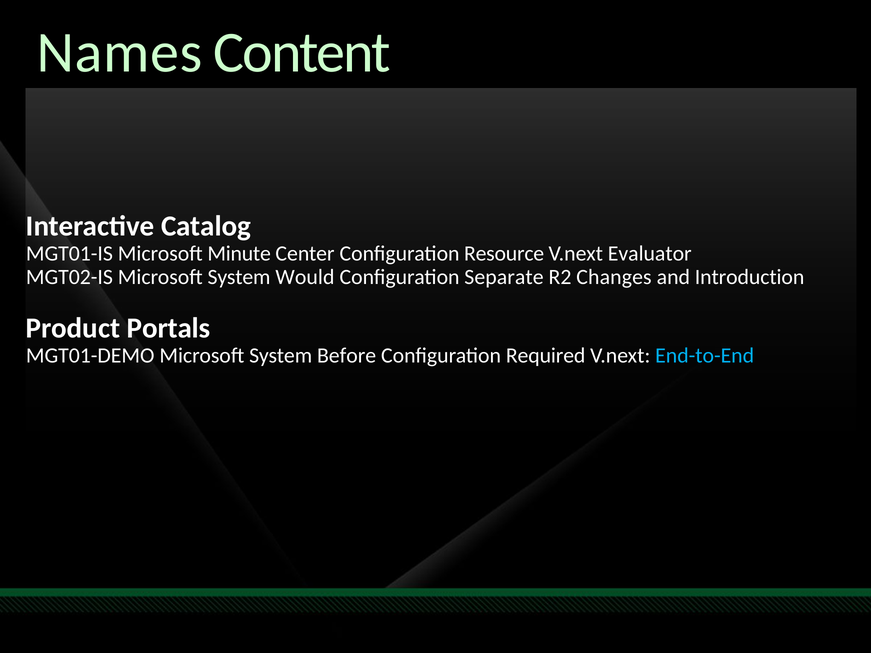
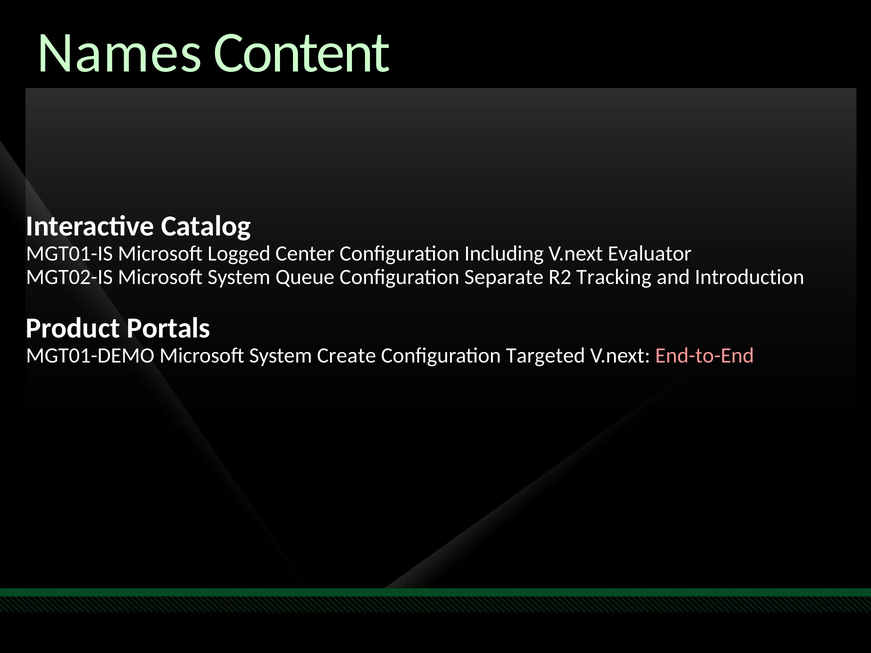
Minute: Minute -> Logged (239, 254)
Resource: Resource -> Including (504, 254)
Would: Would -> Queue (305, 277)
Changes: Changes -> Tracking (614, 277)
Before: Before -> Create (347, 356)
Required: Required -> Targeted (546, 356)
End-to-End colour: light blue -> pink (705, 356)
